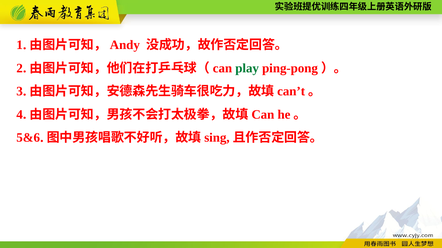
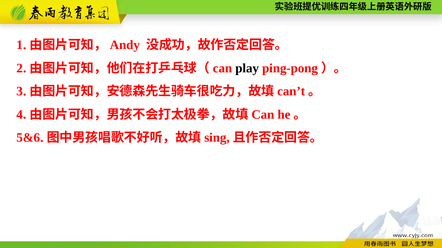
play colour: green -> black (247, 68)
